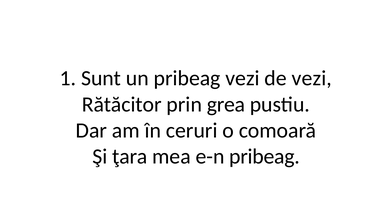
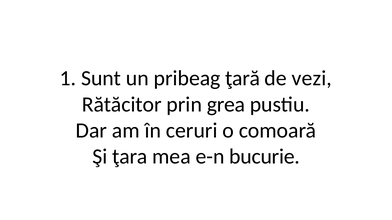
pribeag vezi: vezi -> ţară (243, 78)
e-n pribeag: pribeag -> bucurie (265, 157)
